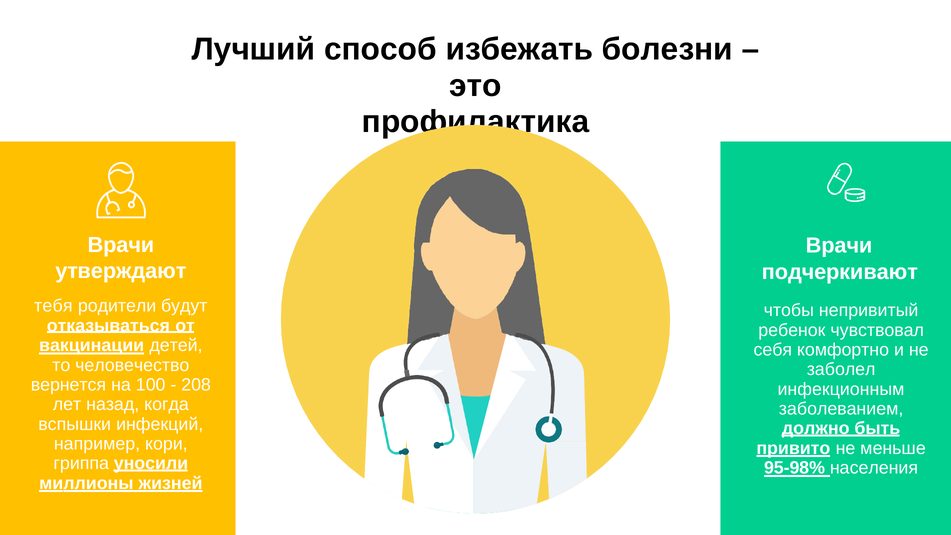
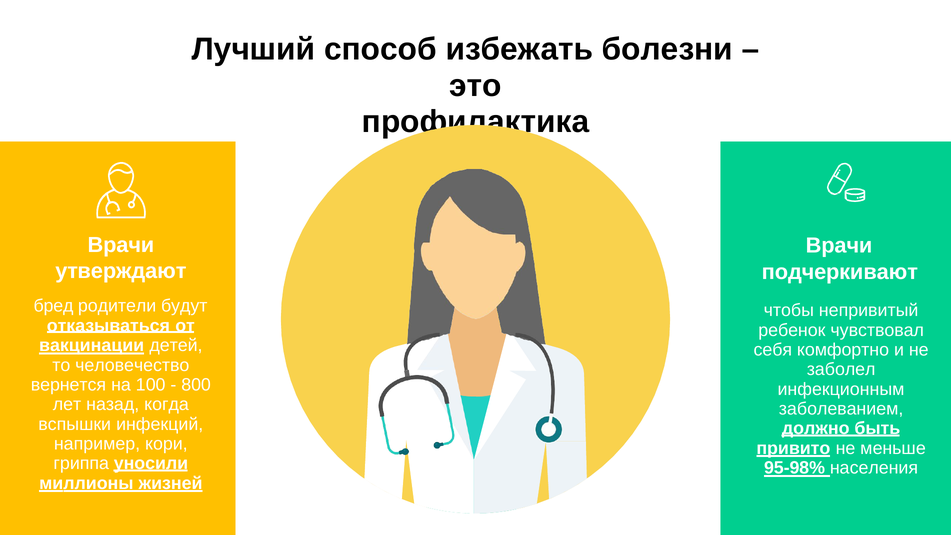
тебя: тебя -> бред (53, 306)
208: 208 -> 800 (196, 385)
